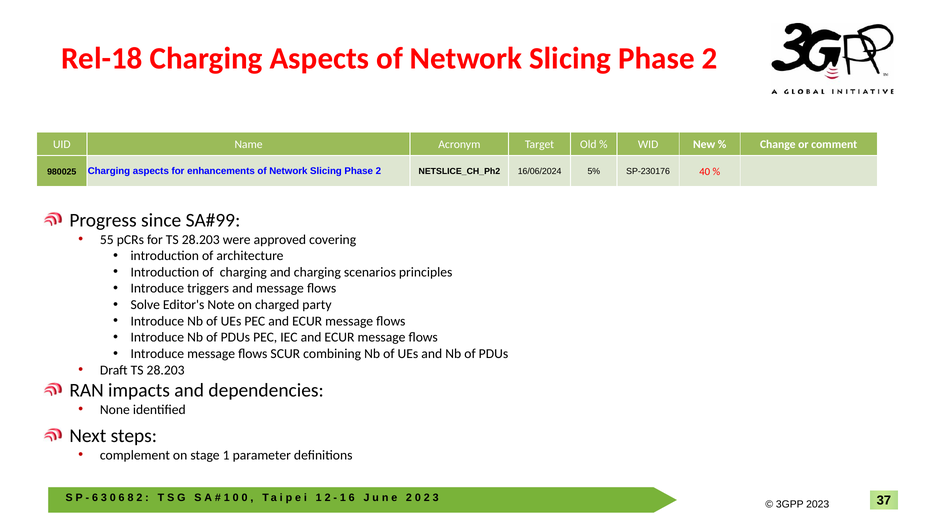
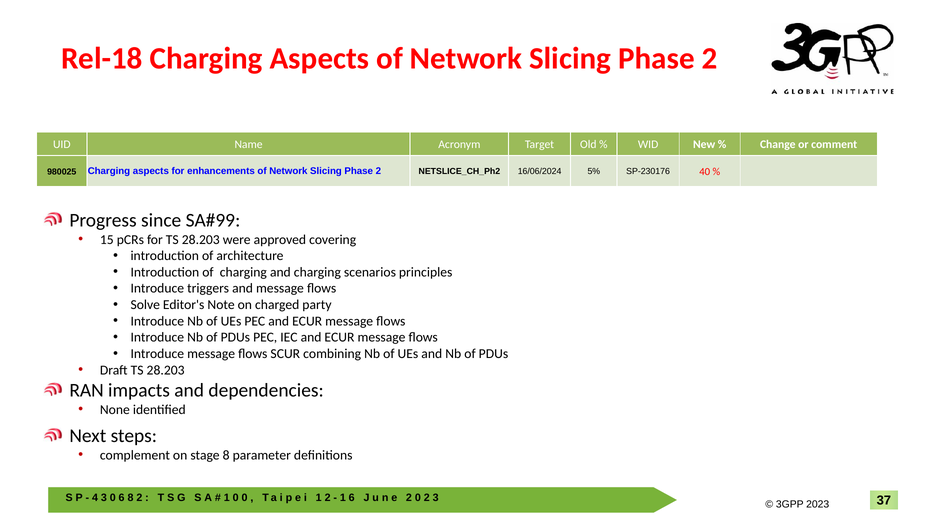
55: 55 -> 15 (107, 240)
stage 1: 1 -> 8 (226, 455)
6: 6 -> 4 (95, 498)
